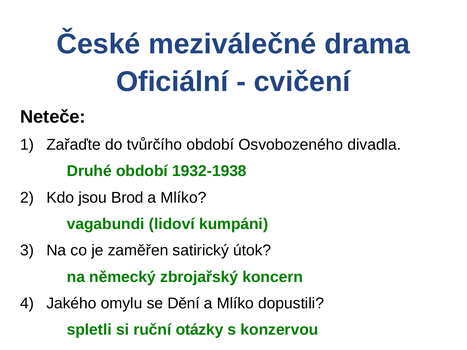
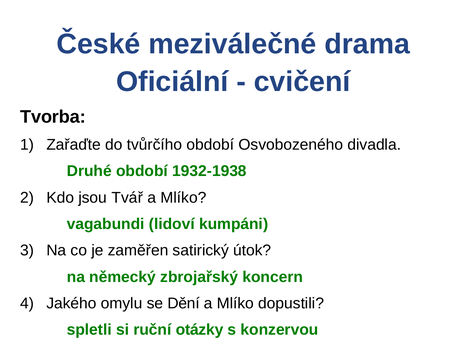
Neteče: Neteče -> Tvorba (53, 117)
Brod: Brod -> Tvář (127, 198)
